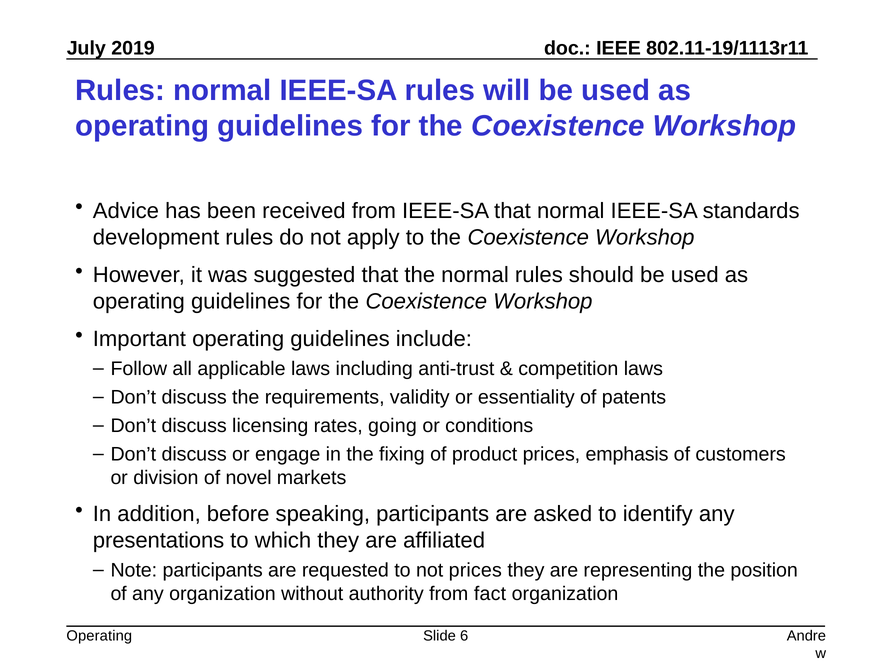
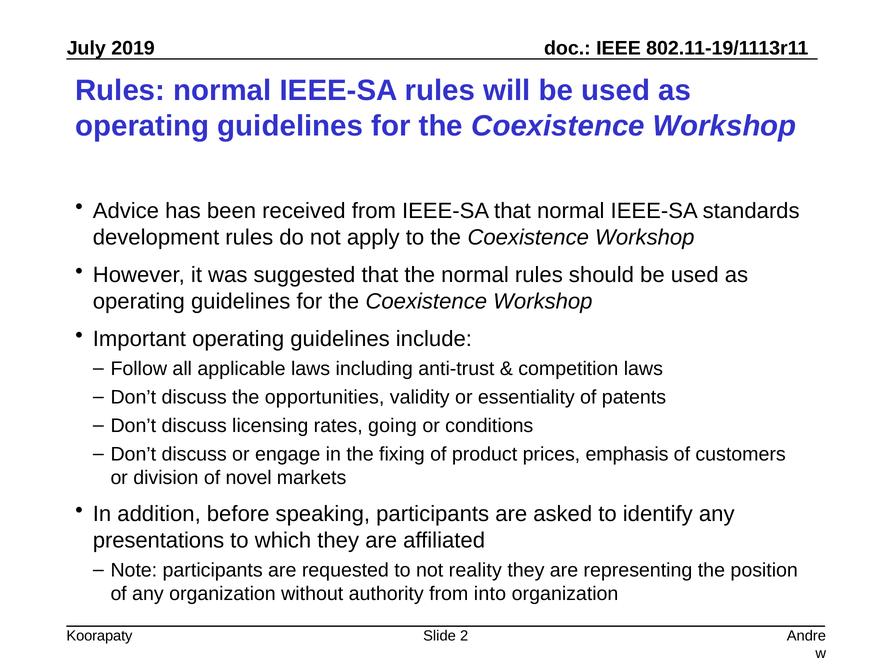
requirements: requirements -> opportunities (325, 397)
not prices: prices -> reality (475, 570)
fact: fact -> into (490, 594)
Operating: Operating -> Koorapaty (99, 636)
6: 6 -> 2 (464, 636)
